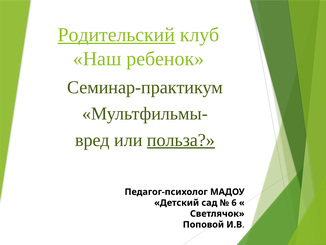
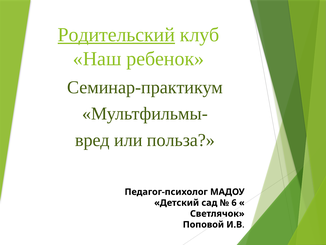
польза underline: present -> none (181, 140)
